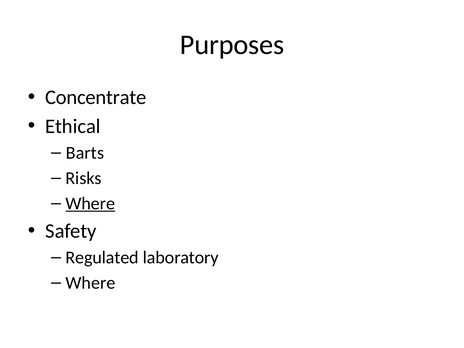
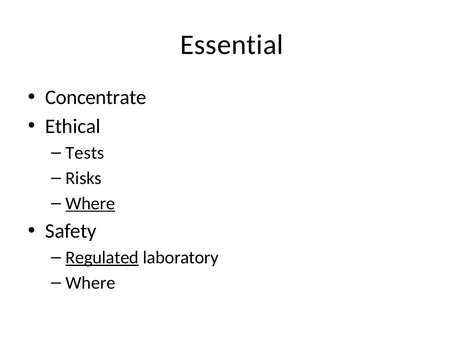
Purposes: Purposes -> Essential (232, 45)
Barts: Barts -> Tests (85, 153)
Regulated underline: none -> present (102, 258)
